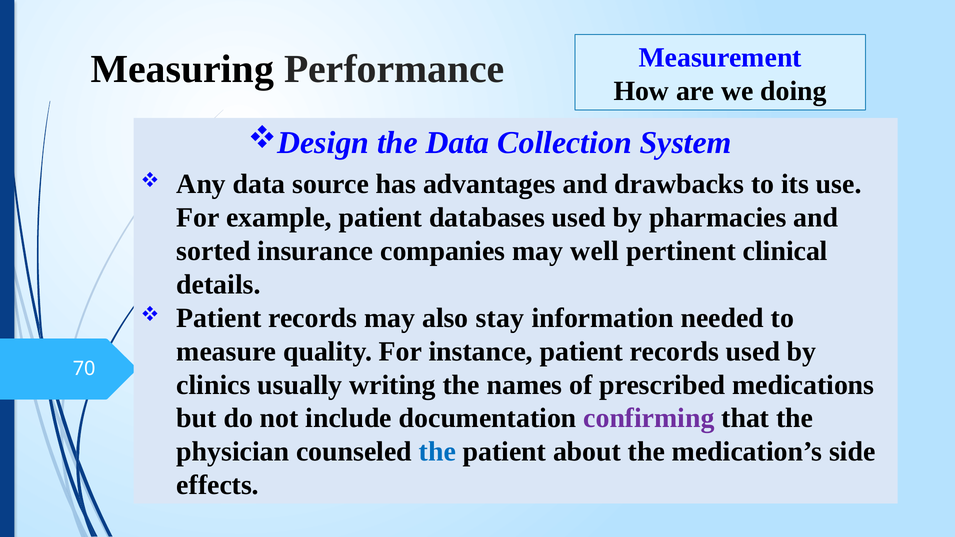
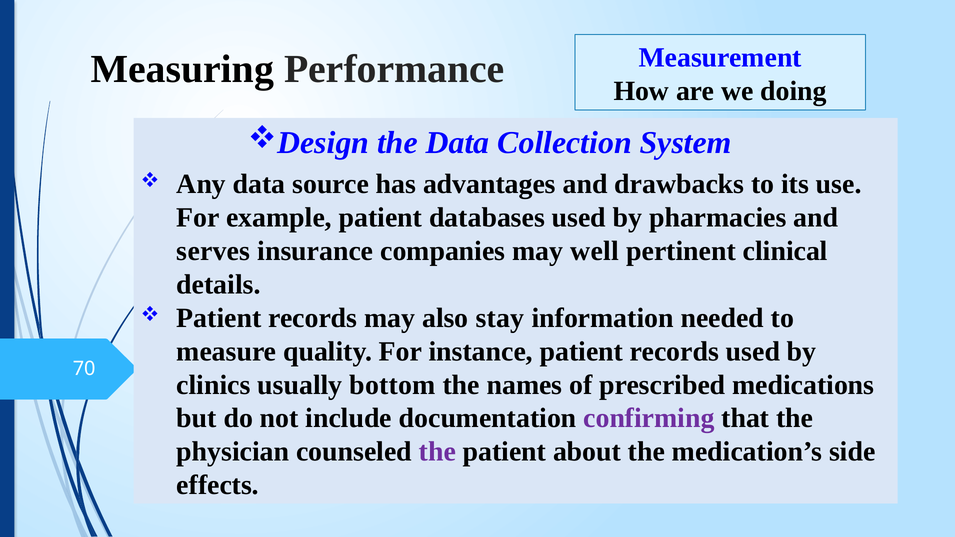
sorted: sorted -> serves (213, 251)
writing: writing -> bottom (392, 385)
the colour: blue -> purple (437, 452)
